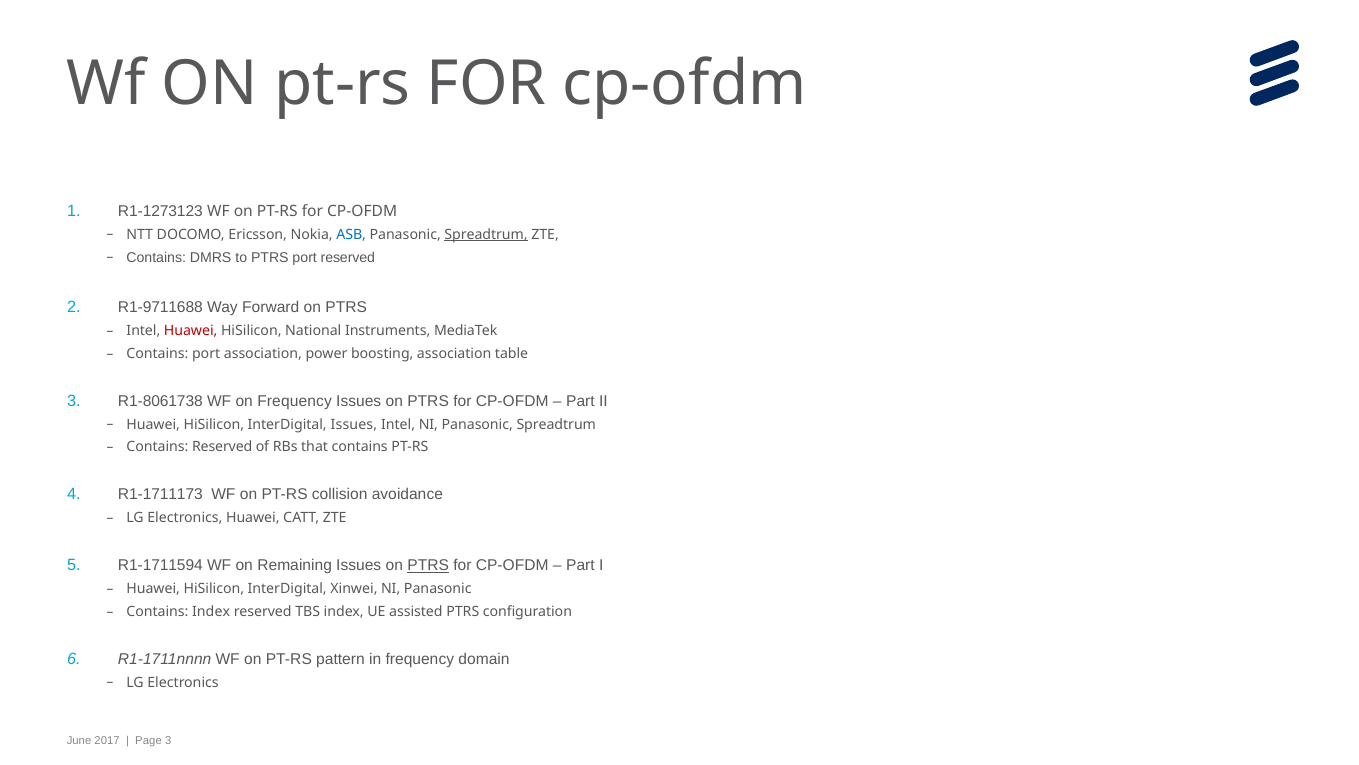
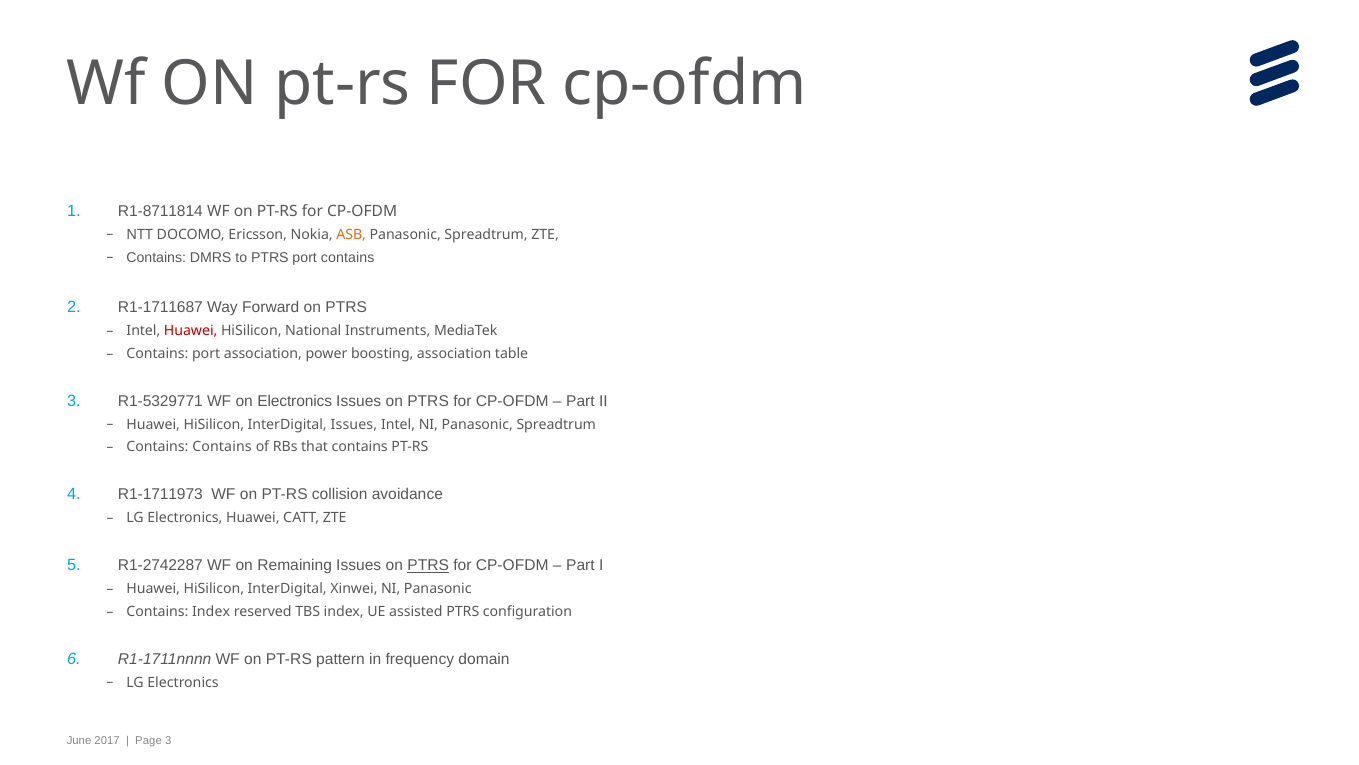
R1-1273123: R1-1273123 -> R1-8711814 (160, 211)
ASB colour: blue -> orange (351, 234)
Spreadtrum underline: present -> none (486, 234)
port reserved: reserved -> contains (348, 257)
R1-9711688: R1-9711688 -> R1-1711687 (160, 307)
R1-8061738: R1-8061738 -> R1-5329771 (160, 401)
on Frequency: Frequency -> Electronics (295, 401)
Contains Reserved: Reserved -> Contains (222, 447)
R1-1711173: R1-1711173 -> R1-1711973 (160, 494)
R1-1711594: R1-1711594 -> R1-2742287 (160, 565)
